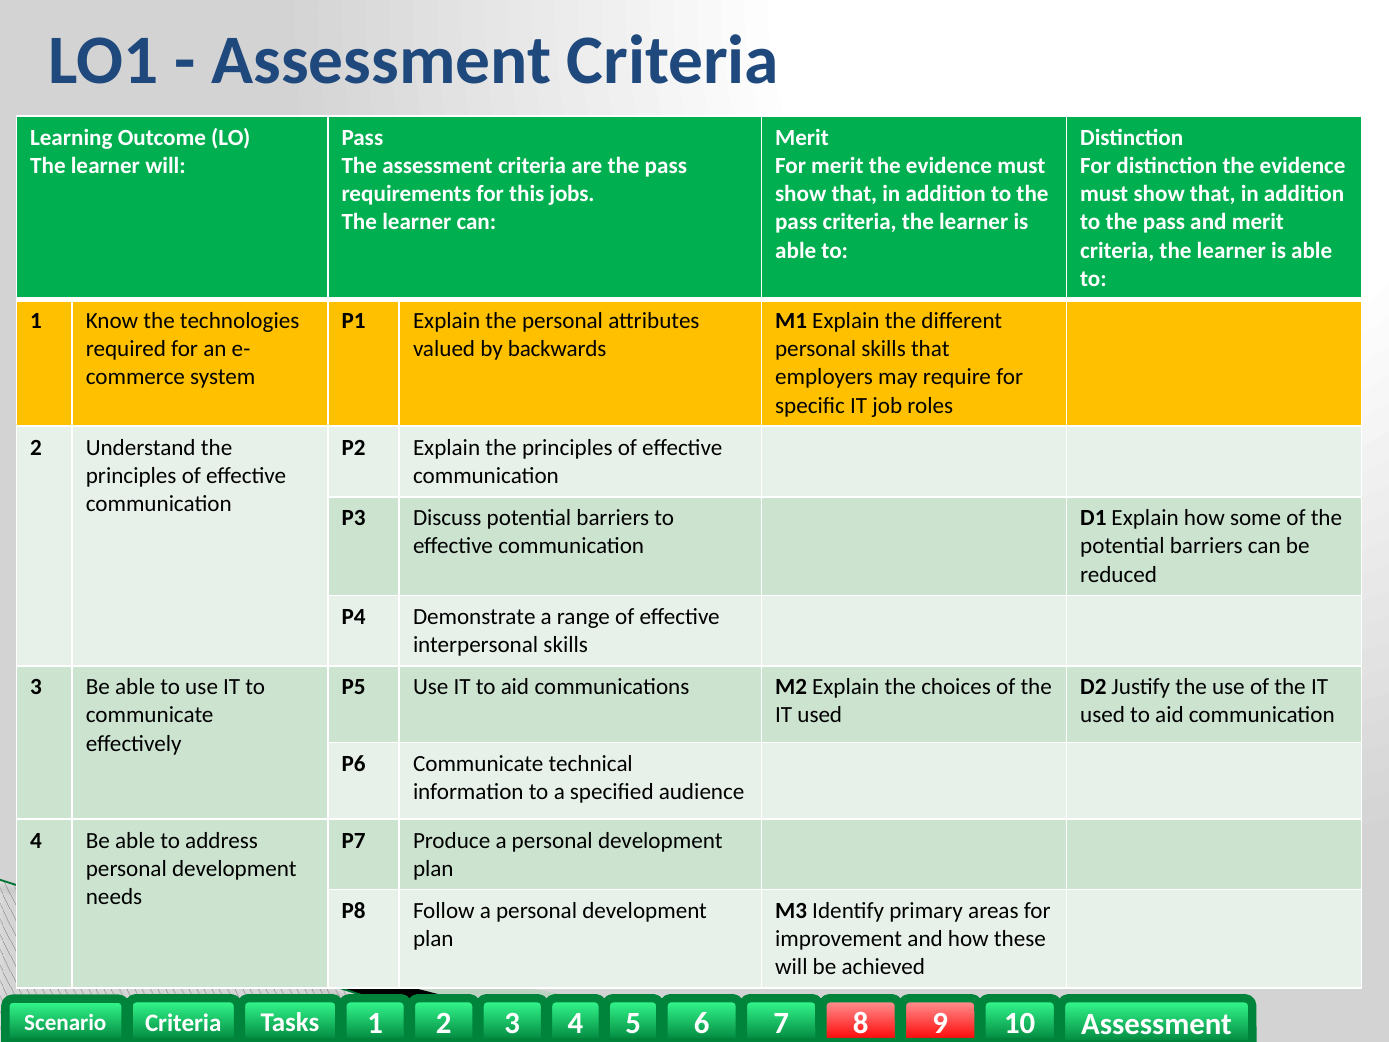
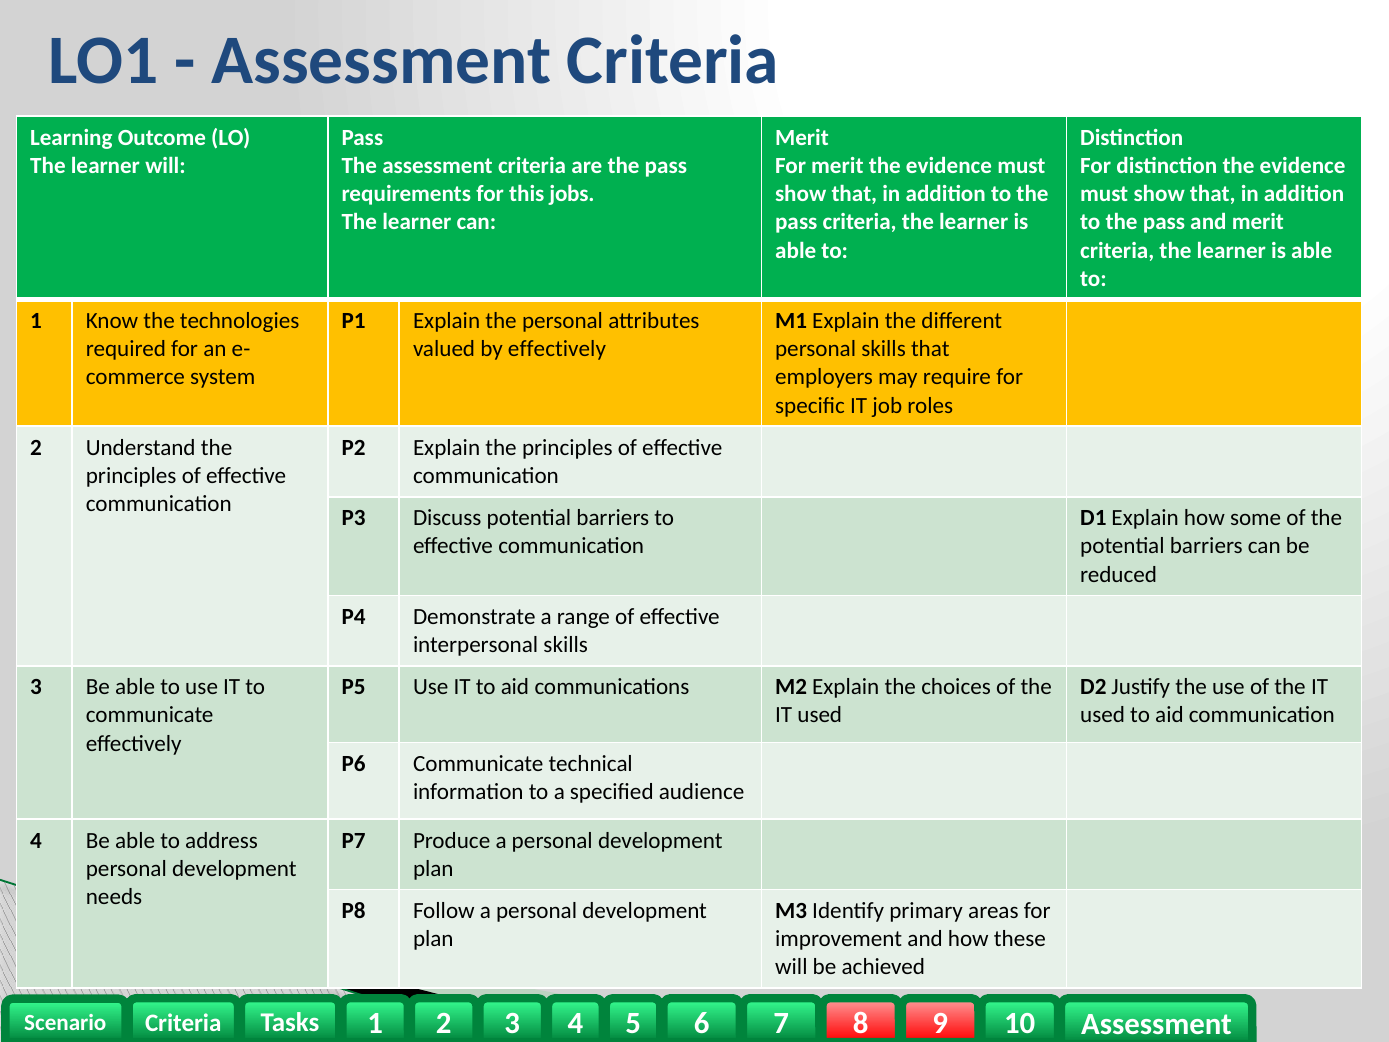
by backwards: backwards -> effectively (557, 349)
